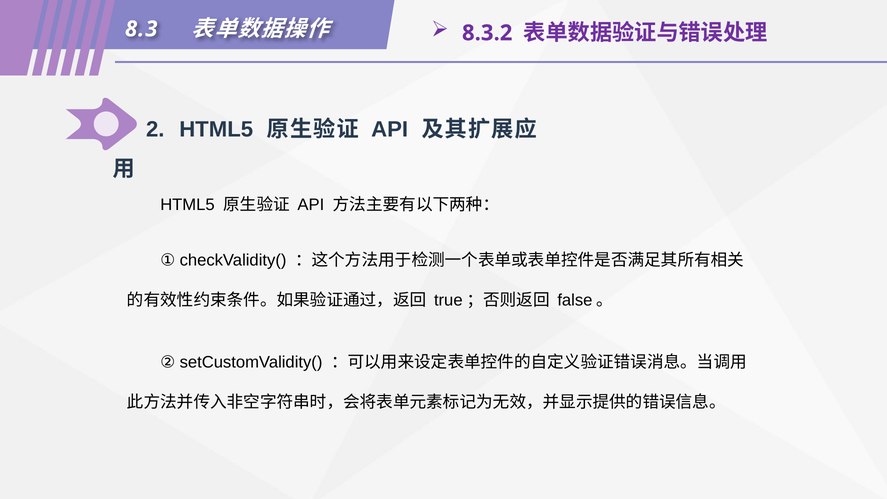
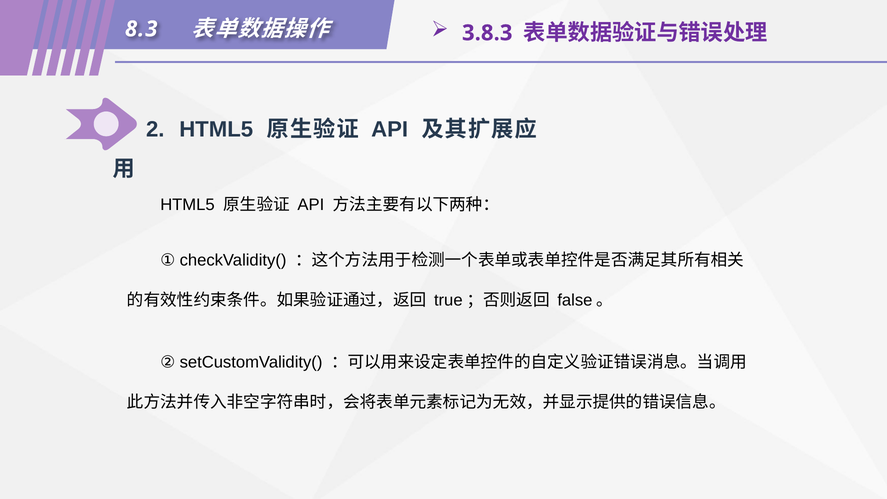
8.3.2: 8.3.2 -> 3.8.3 (487, 33)
